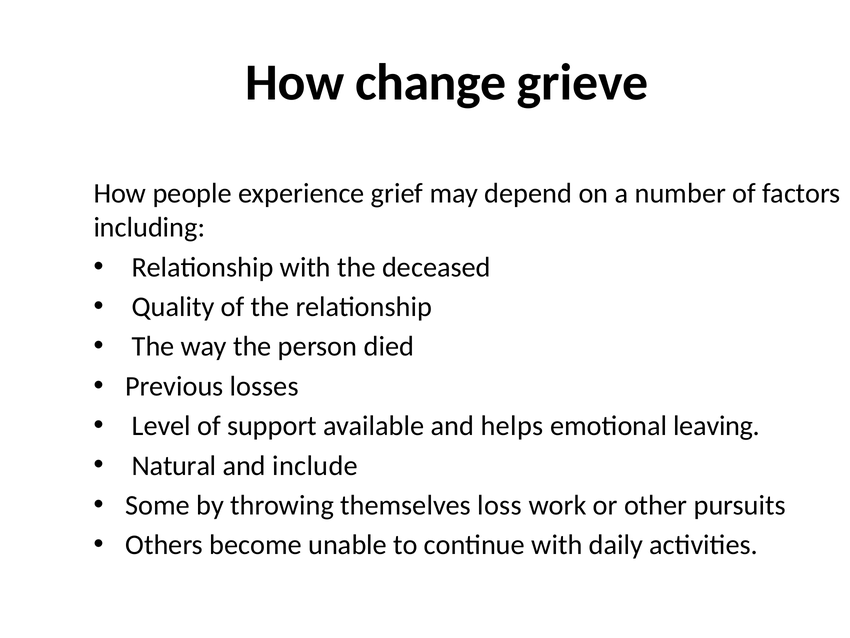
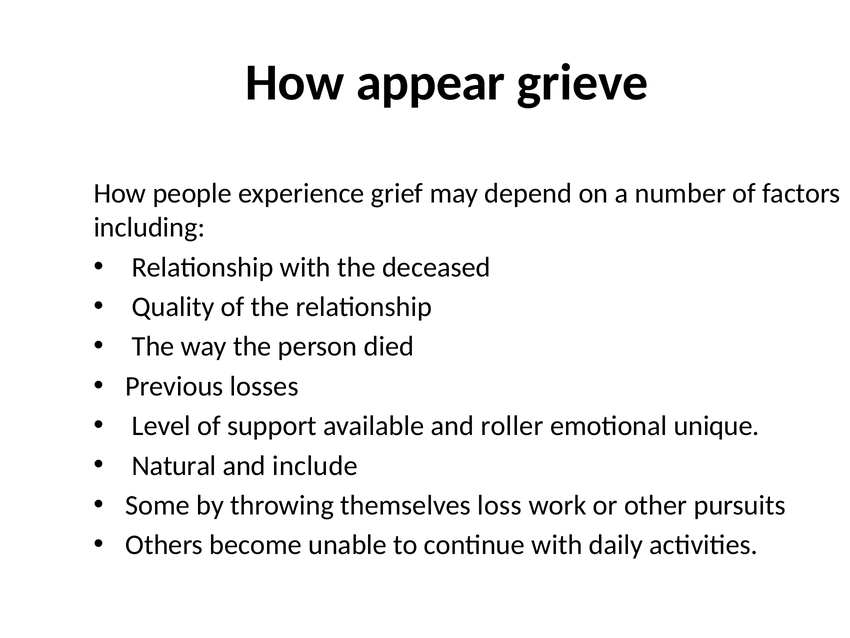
change: change -> appear (431, 82)
helps: helps -> roller (512, 426)
leaving: leaving -> unique (717, 426)
